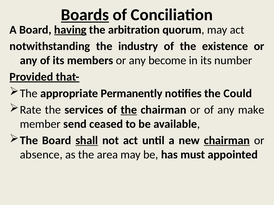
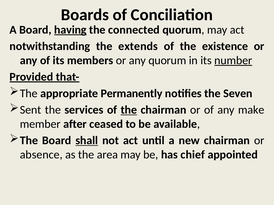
Boards underline: present -> none (85, 15)
arbitration: arbitration -> connected (134, 30)
industry: industry -> extends (138, 46)
any become: become -> quorum (167, 61)
number underline: none -> present (233, 61)
Could: Could -> Seven (238, 94)
Rate: Rate -> Sent (31, 110)
send: send -> after (75, 124)
chairman underline: present -> none (227, 141)
must: must -> chief (193, 155)
